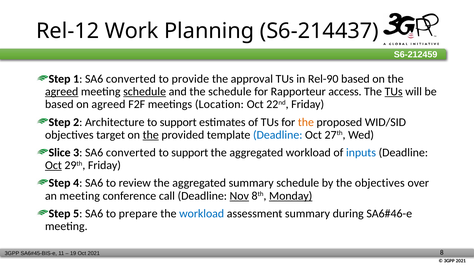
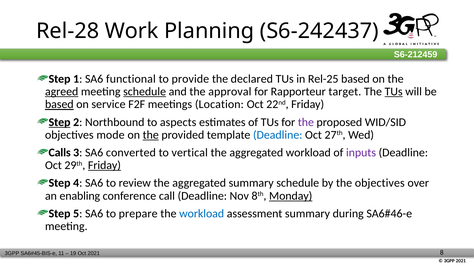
Rel-12: Rel-12 -> Rel-28 (68, 31)
S6-214437: S6-214437 -> S6-242437 (319, 31)
1 SA6 converted: converted -> functional (131, 79)
approval: approval -> declared (252, 79)
Rel-90: Rel-90 -> Rel-25 (323, 79)
the schedule: schedule -> approval (230, 92)
access: access -> target (345, 92)
based underline: none -> present (59, 105)
on agreed: agreed -> service (108, 105)
Step underline: none -> present (60, 122)
Architecture: Architecture -> Northbound (115, 122)
support: support -> aspects (178, 122)
the colour: orange -> purple (306, 122)
target: target -> mode (111, 135)
Slice: Slice -> Calls (60, 153)
support: support -> vertical (190, 153)
inputs colour: blue -> purple (361, 153)
Oct underline: present -> none (53, 166)
Friday underline: none -> present (104, 166)
an meeting: meeting -> enabling (80, 196)
Nov underline: present -> none (239, 196)
